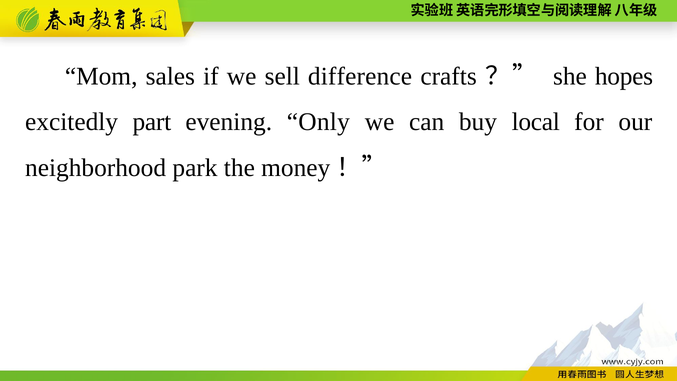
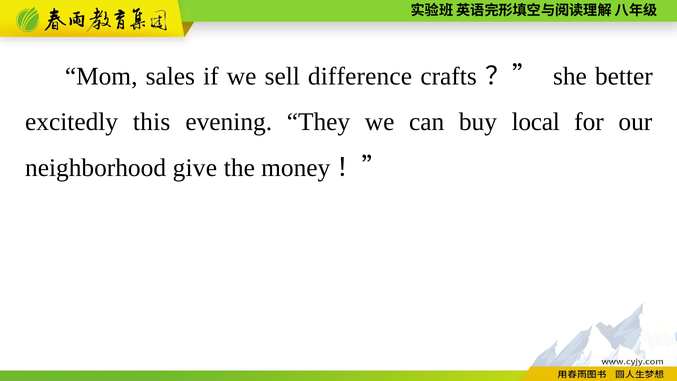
hopes: hopes -> better (624, 76)
part: part -> this (152, 122)
Only: Only -> They (318, 122)
park: park -> give (195, 168)
